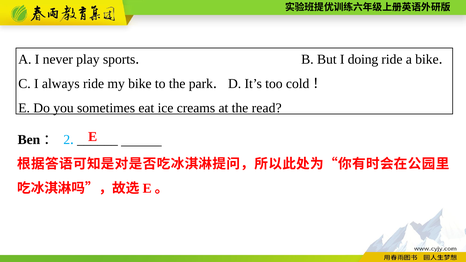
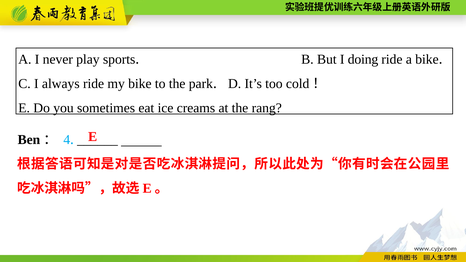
read: read -> rang (267, 108)
2: 2 -> 4 (67, 140)
